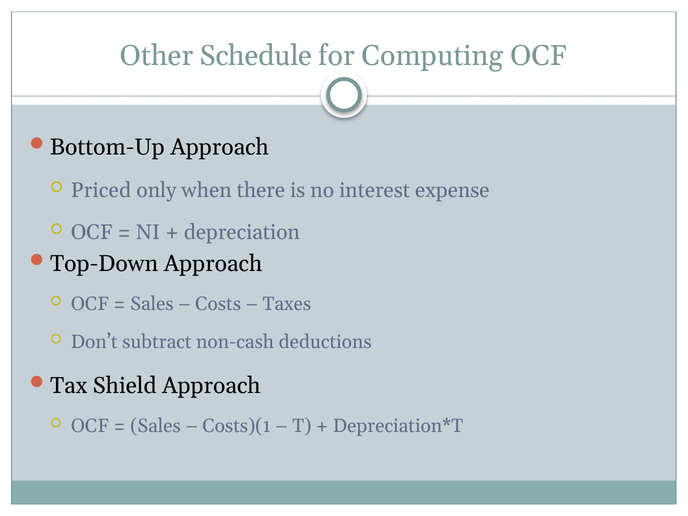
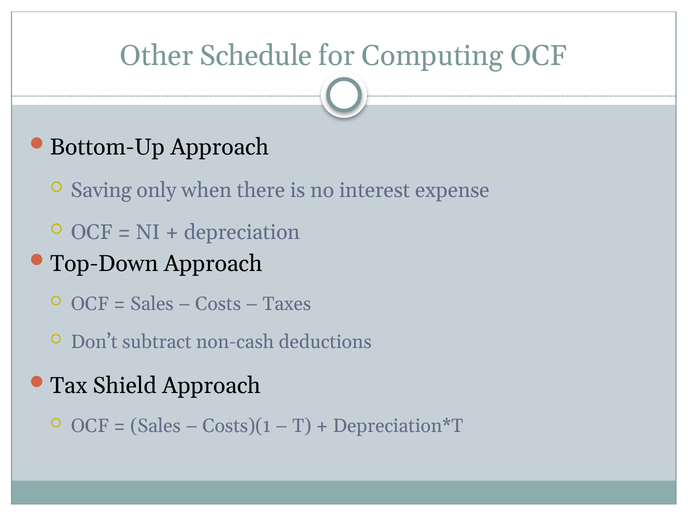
Priced: Priced -> Saving (101, 190)
